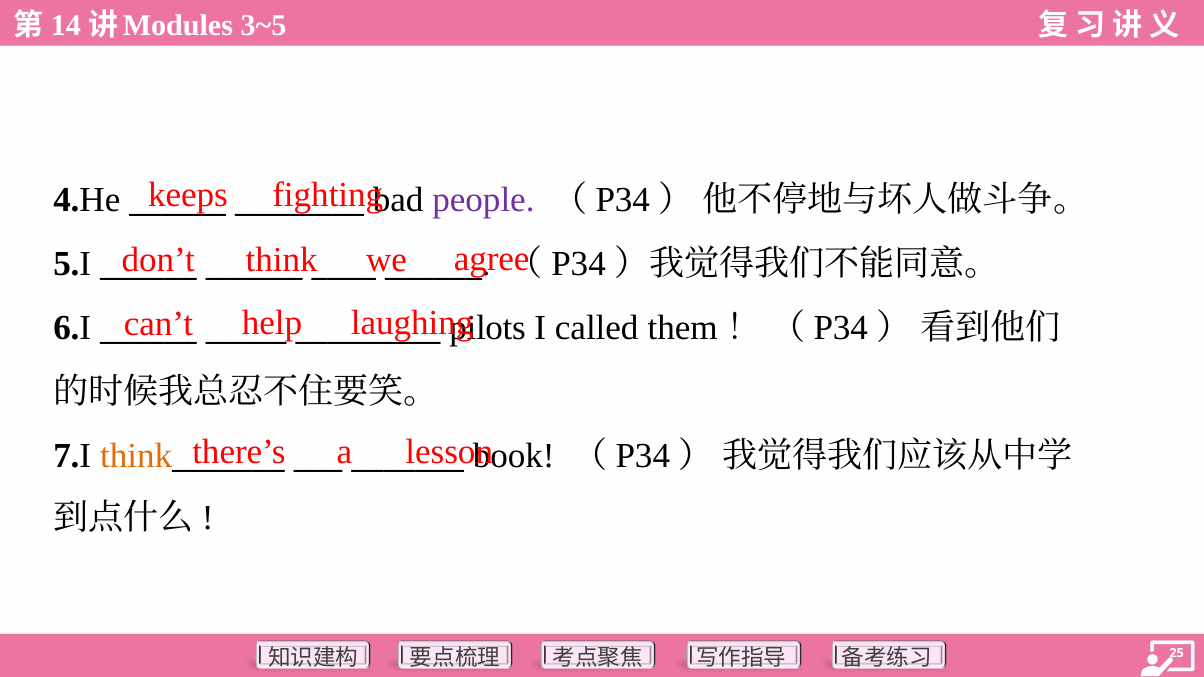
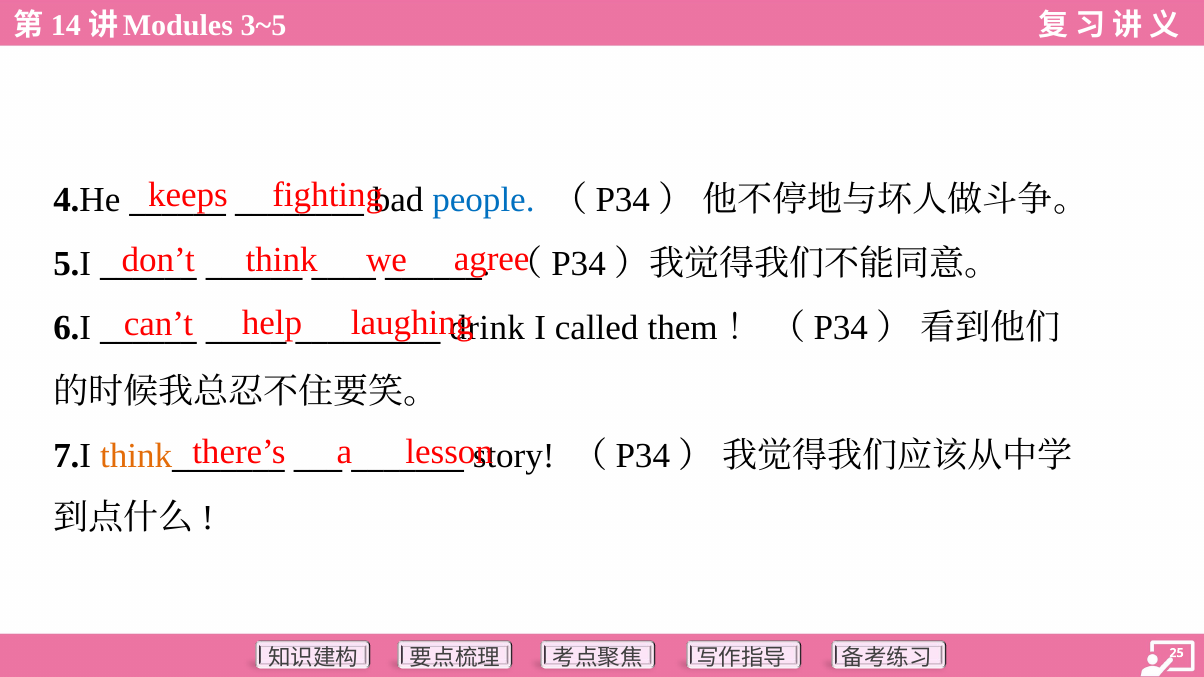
people colour: purple -> blue (483, 200)
pilots: pilots -> drink (487, 328)
book: book -> story (514, 456)
